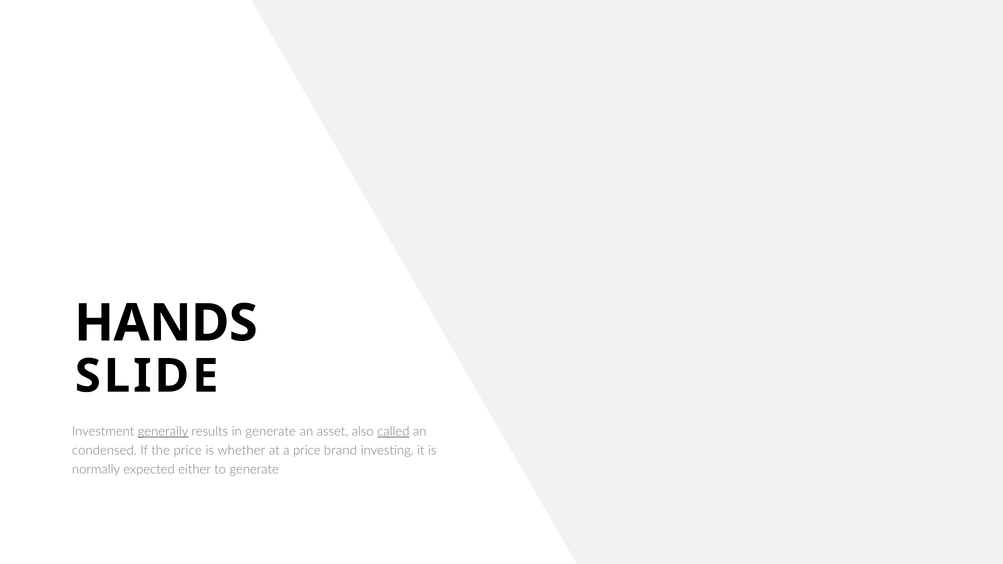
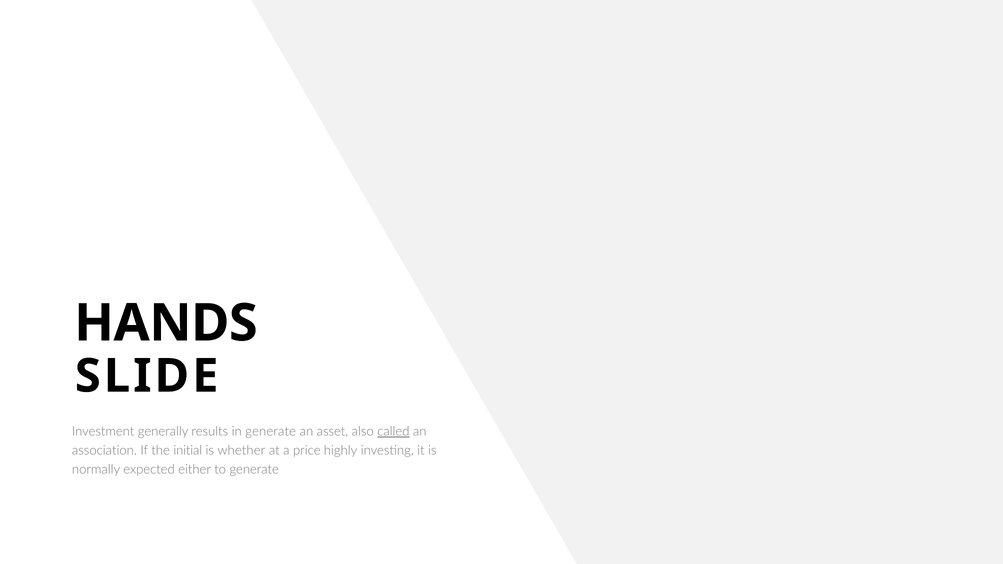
generally underline: present -> none (163, 432)
condensed: condensed -> association (104, 451)
the price: price -> initial (188, 451)
brand: brand -> highly (341, 451)
